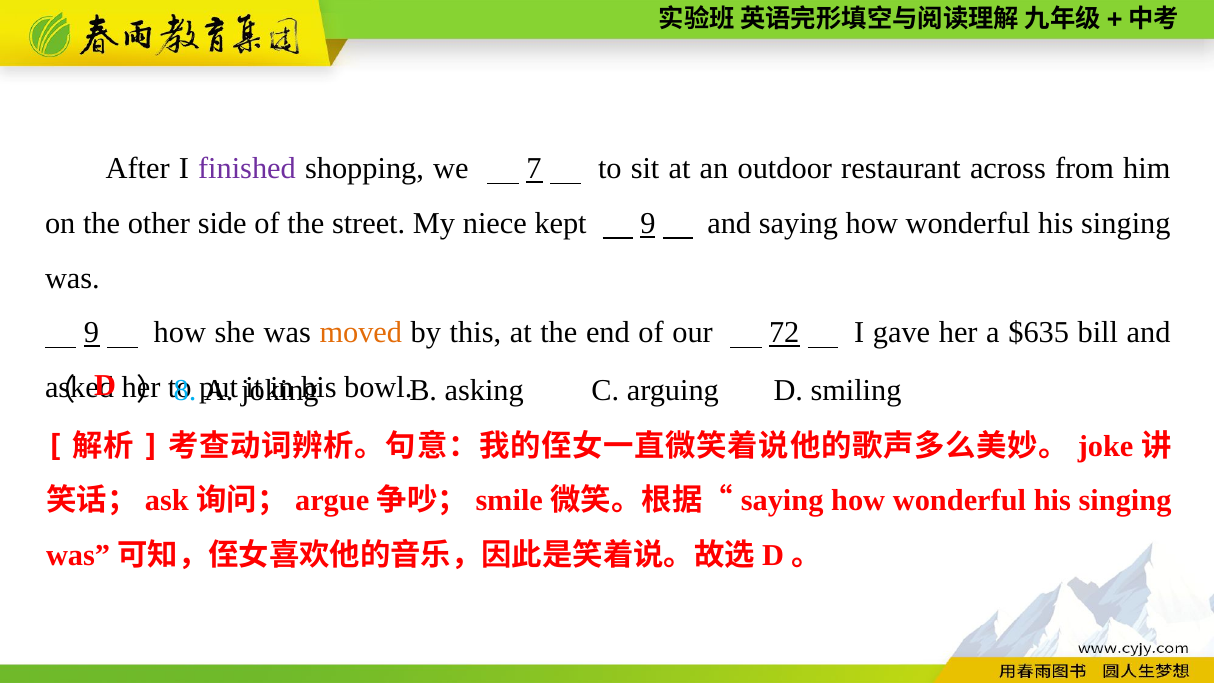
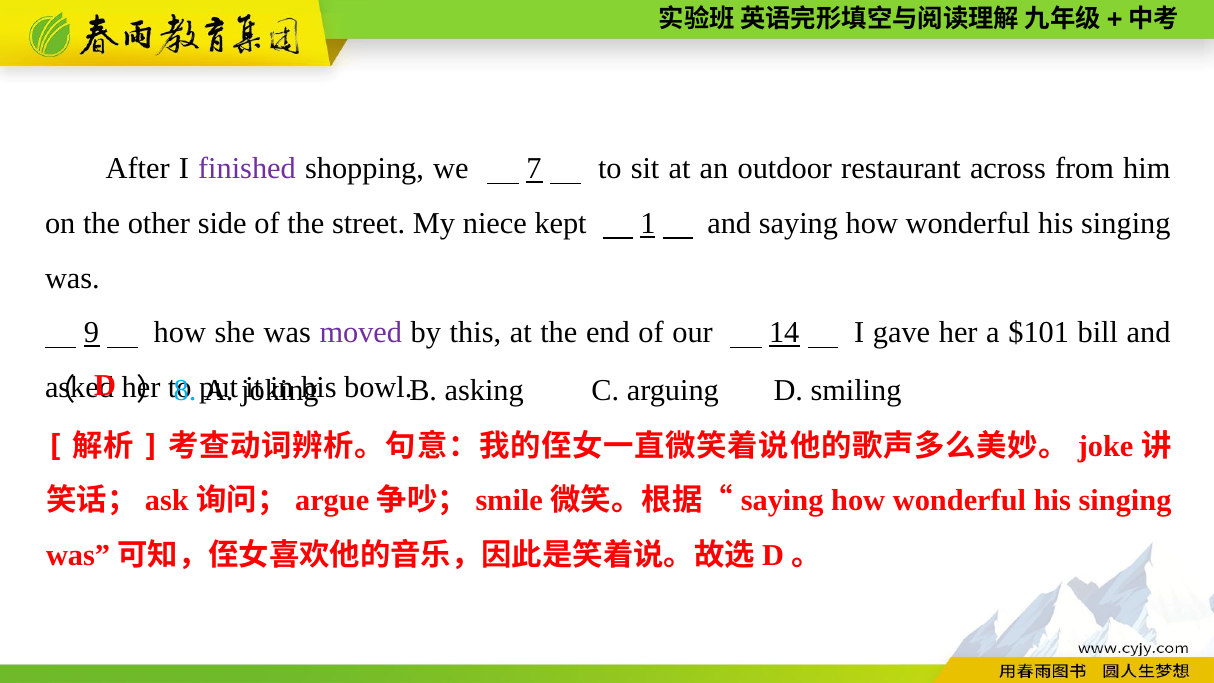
kept 9: 9 -> 1 (648, 223)
moved colour: orange -> purple (361, 333)
72: 72 -> 14 (784, 333)
$635: $635 -> $101 (1039, 333)
